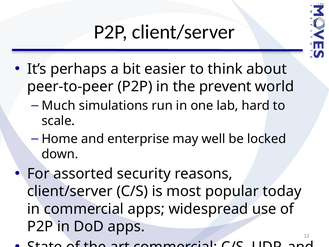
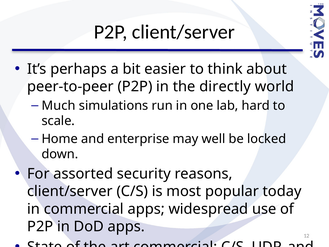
prevent: prevent -> directly (225, 87)
